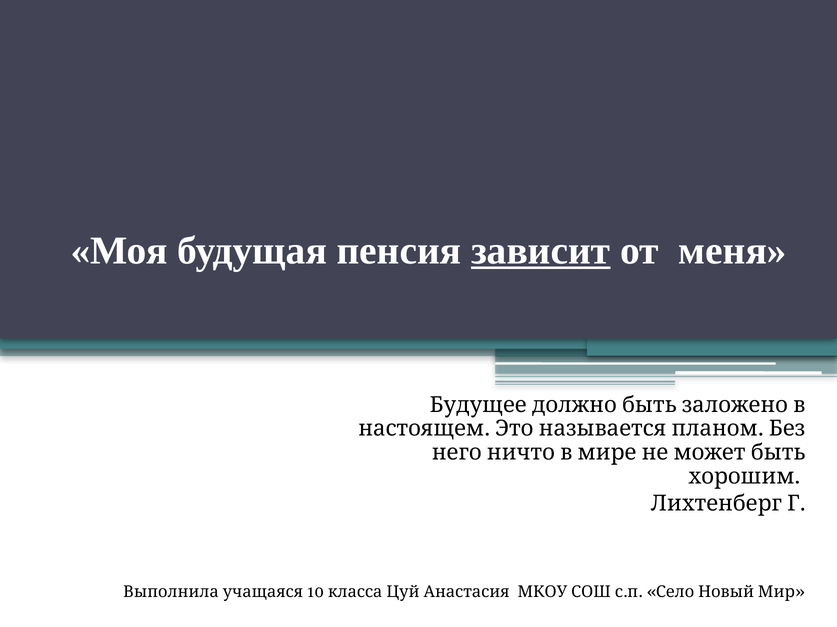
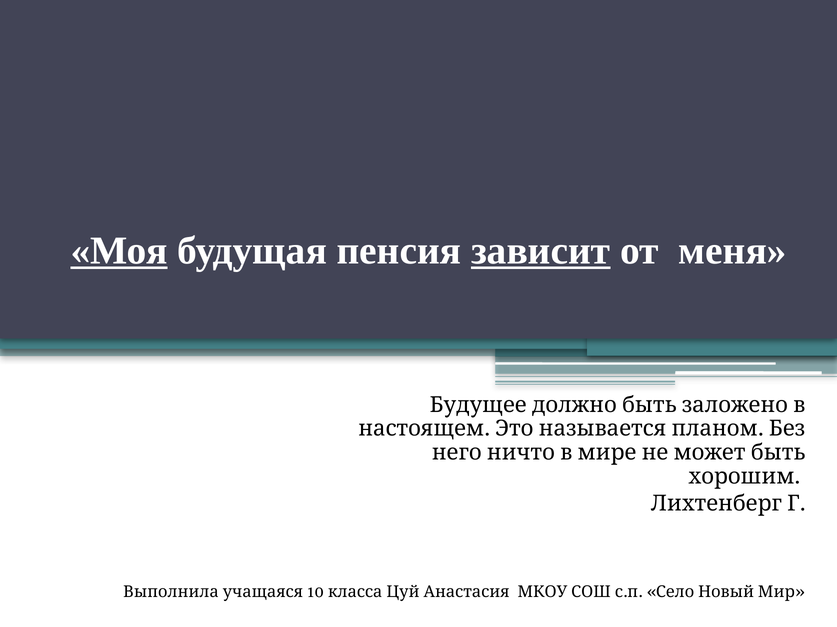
Моя underline: none -> present (119, 251)
